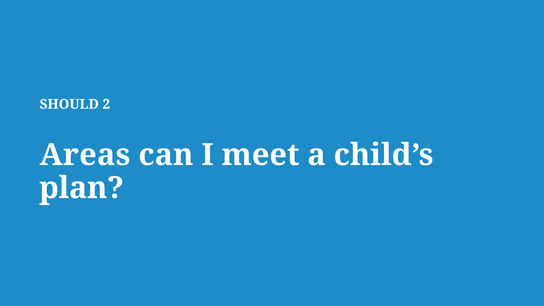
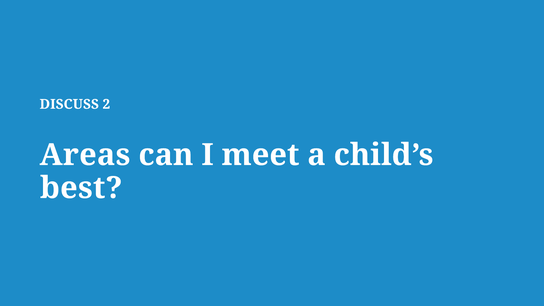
SHOULD: SHOULD -> DISCUSS (69, 104)
plan: plan -> best (81, 188)
